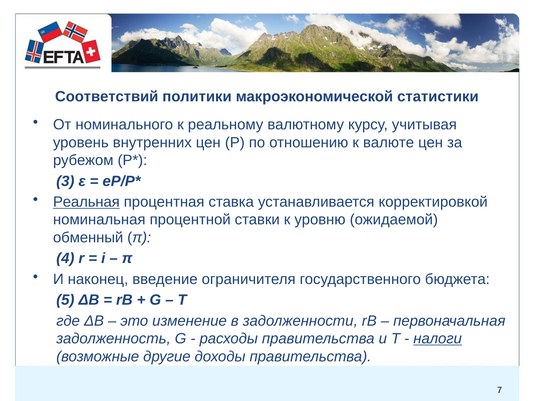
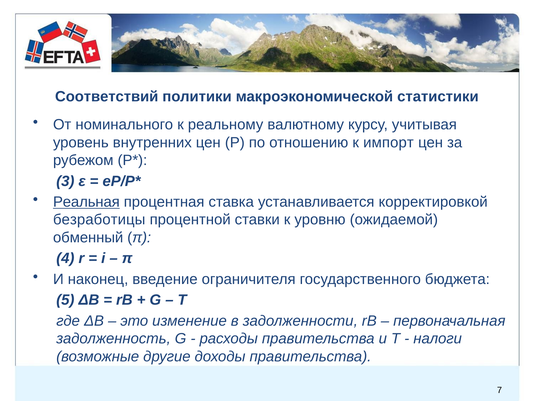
валюте: валюте -> импорт (388, 142)
номинальная: номинальная -> безработицы (99, 219)
налоги underline: present -> none (438, 338)
